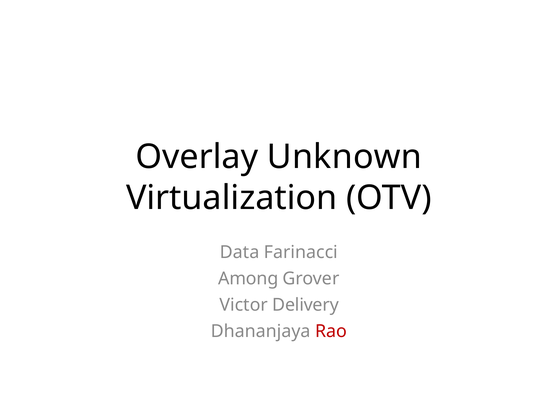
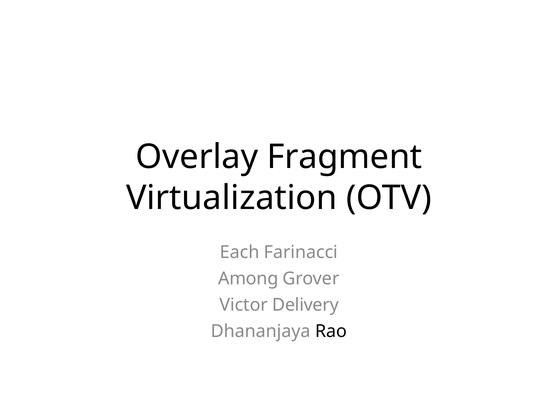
Unknown: Unknown -> Fragment (345, 157)
Data: Data -> Each (240, 252)
Rao colour: red -> black (331, 331)
